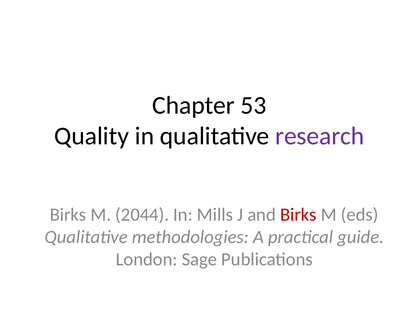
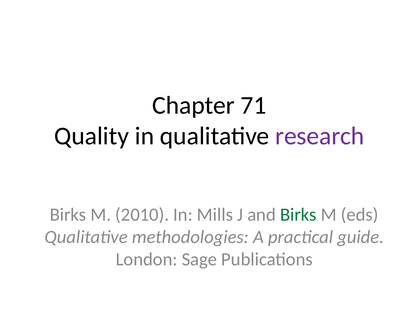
53: 53 -> 71 (254, 105)
2044: 2044 -> 2010 (142, 215)
Birks colour: red -> green (298, 215)
